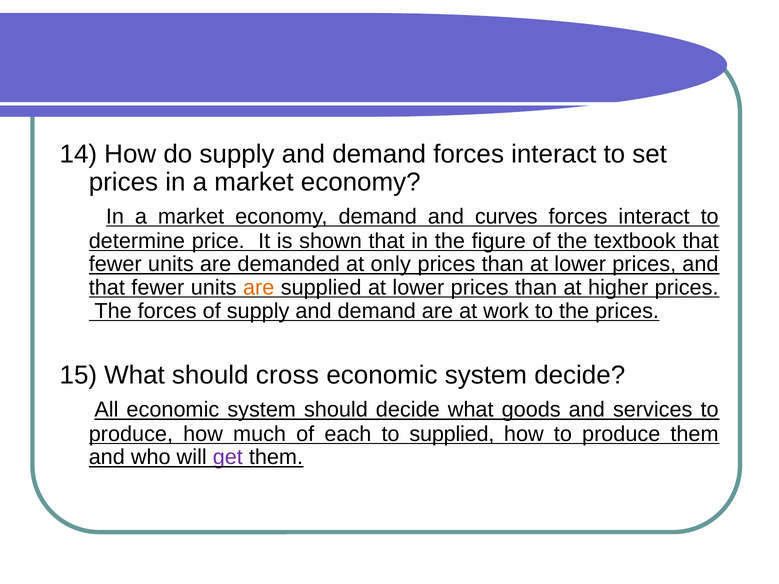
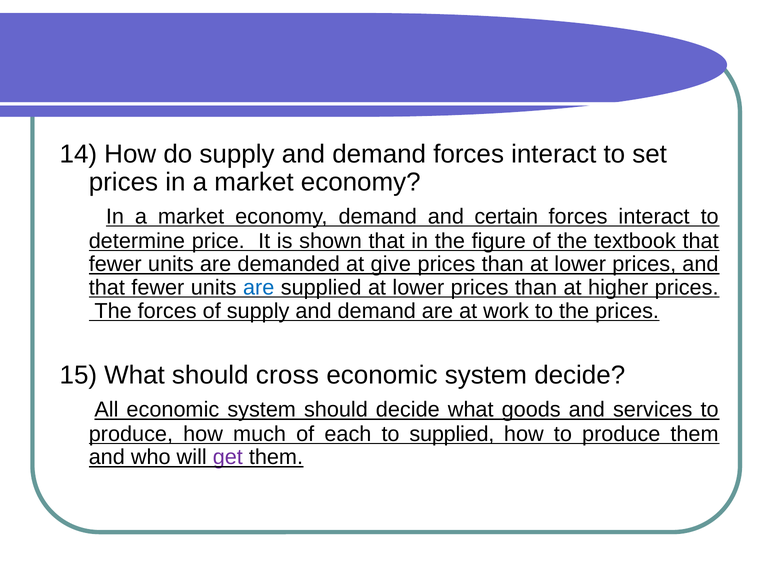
curves: curves -> certain (506, 217)
only: only -> give (391, 264)
are colour: orange -> blue (259, 288)
